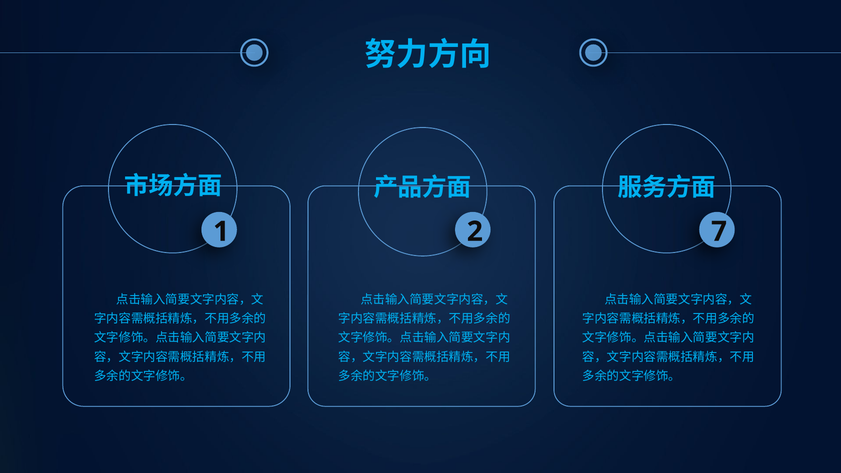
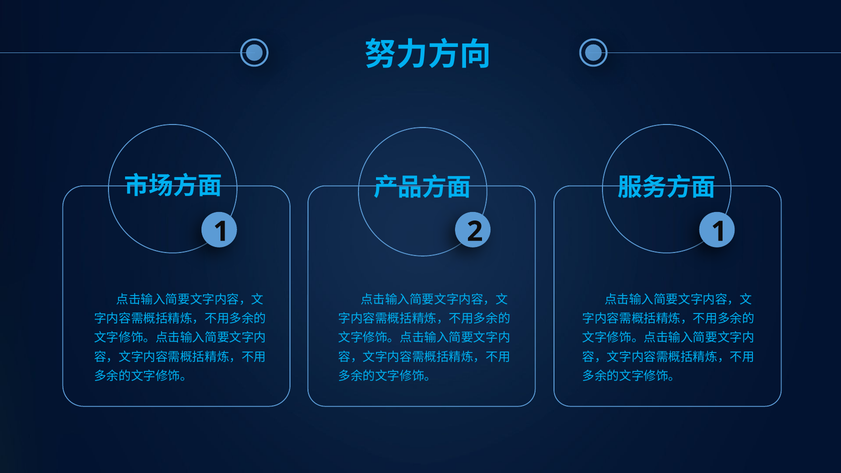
2 7: 7 -> 1 (719, 232)
